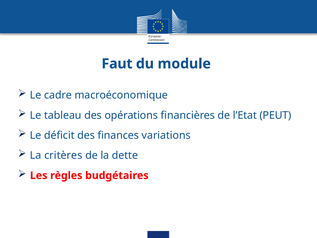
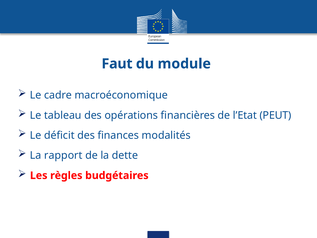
variations: variations -> modalités (166, 135)
critères: critères -> rapport (63, 155)
